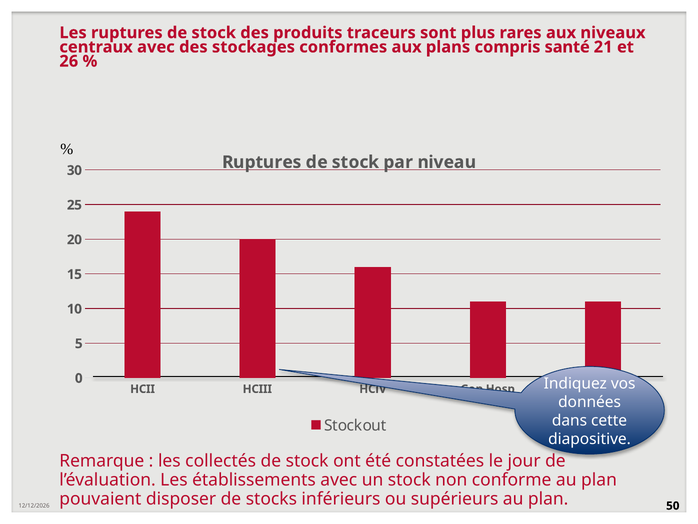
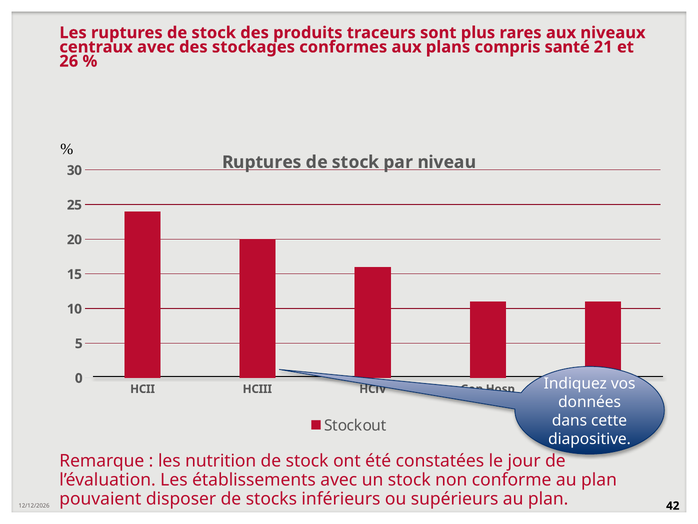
collectés: collectés -> nutrition (221, 461)
50: 50 -> 42 (673, 505)
